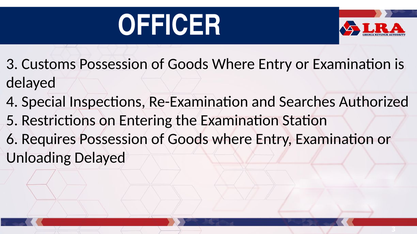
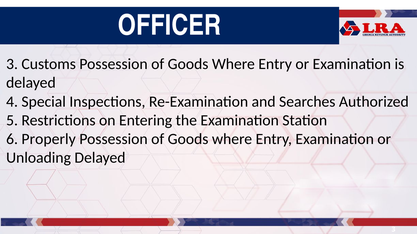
Requires: Requires -> Properly (49, 139)
